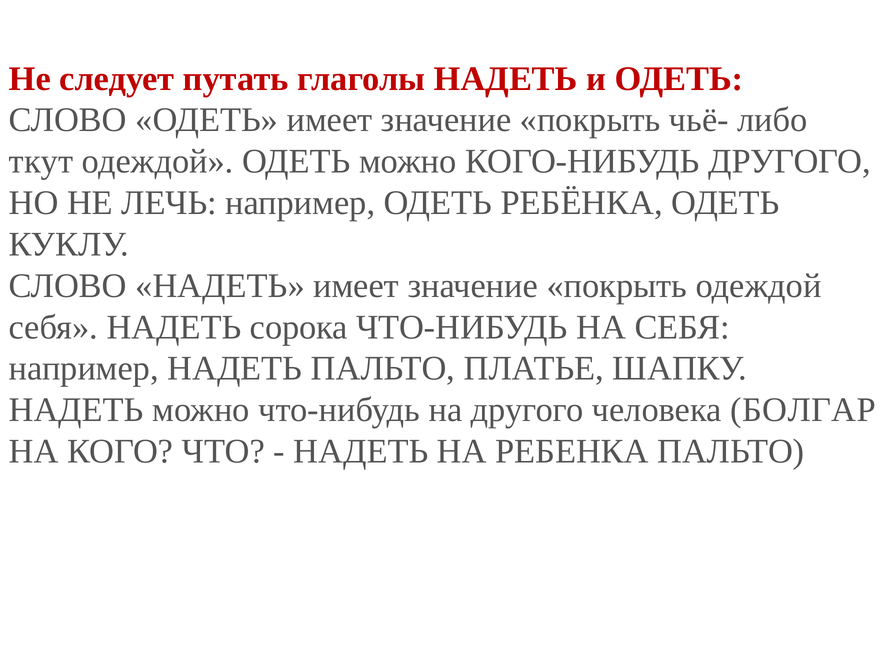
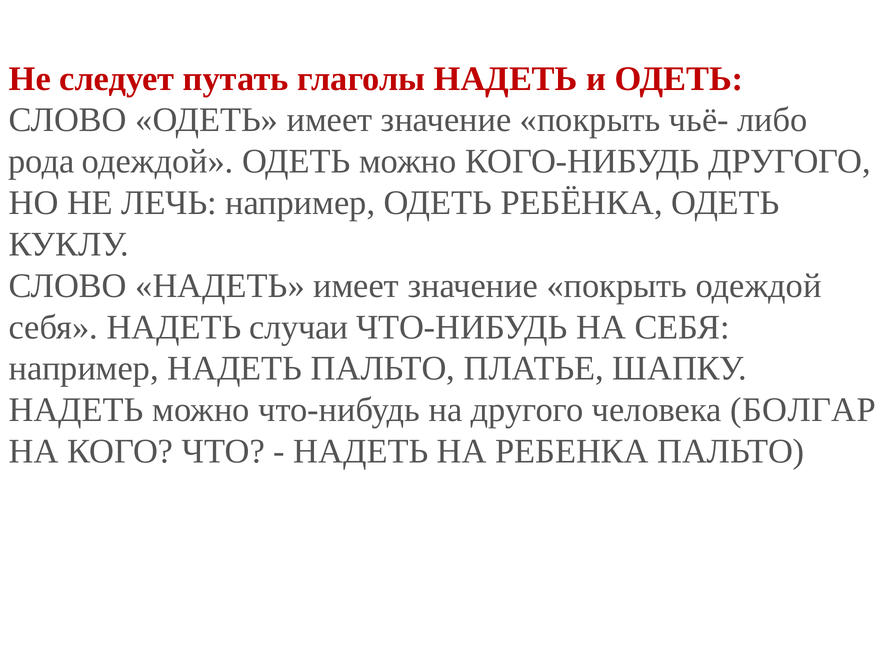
ткут: ткут -> рода (41, 161)
сорока: сорока -> случаи (299, 327)
